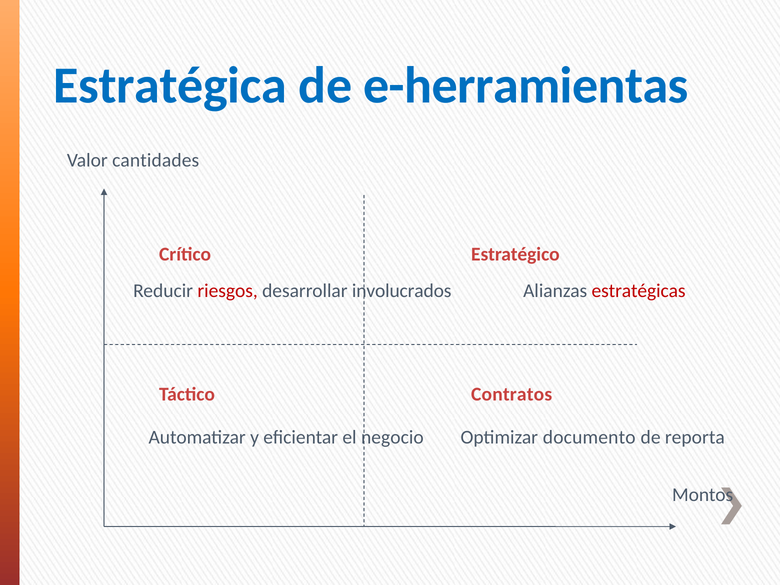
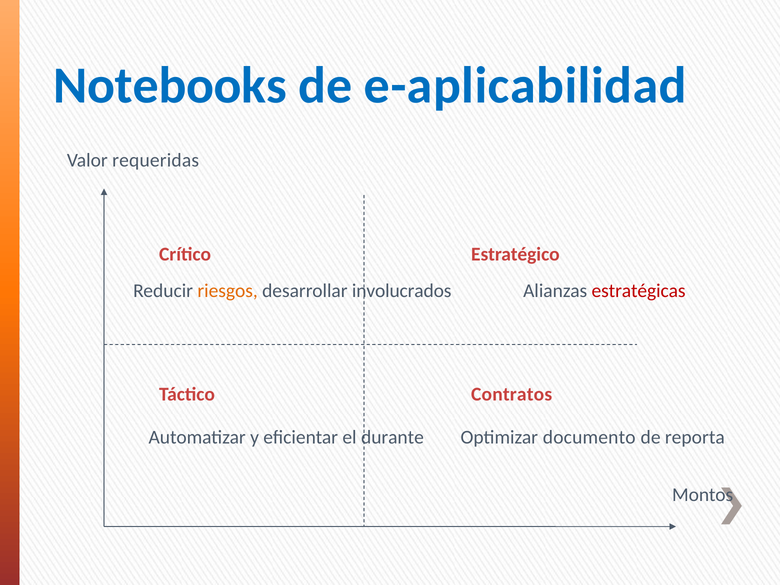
Estratégica: Estratégica -> Notebooks (170, 86)
e-herramientas: e-herramientas -> e-aplicabilidad (525, 86)
cantidades: cantidades -> requeridas (156, 160)
riesgos colour: red -> orange (228, 291)
negocio: negocio -> durante (392, 437)
